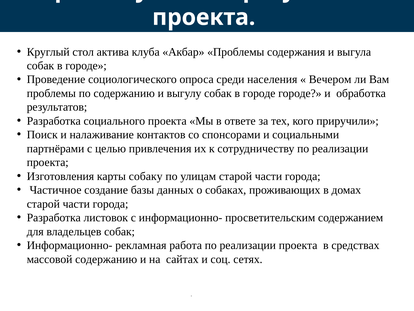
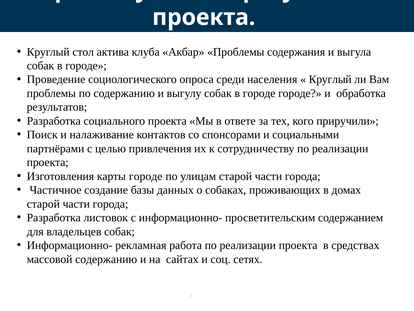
Вечером: Вечером -> Круглый (330, 79)
карты собаку: собаку -> городе (146, 176)
